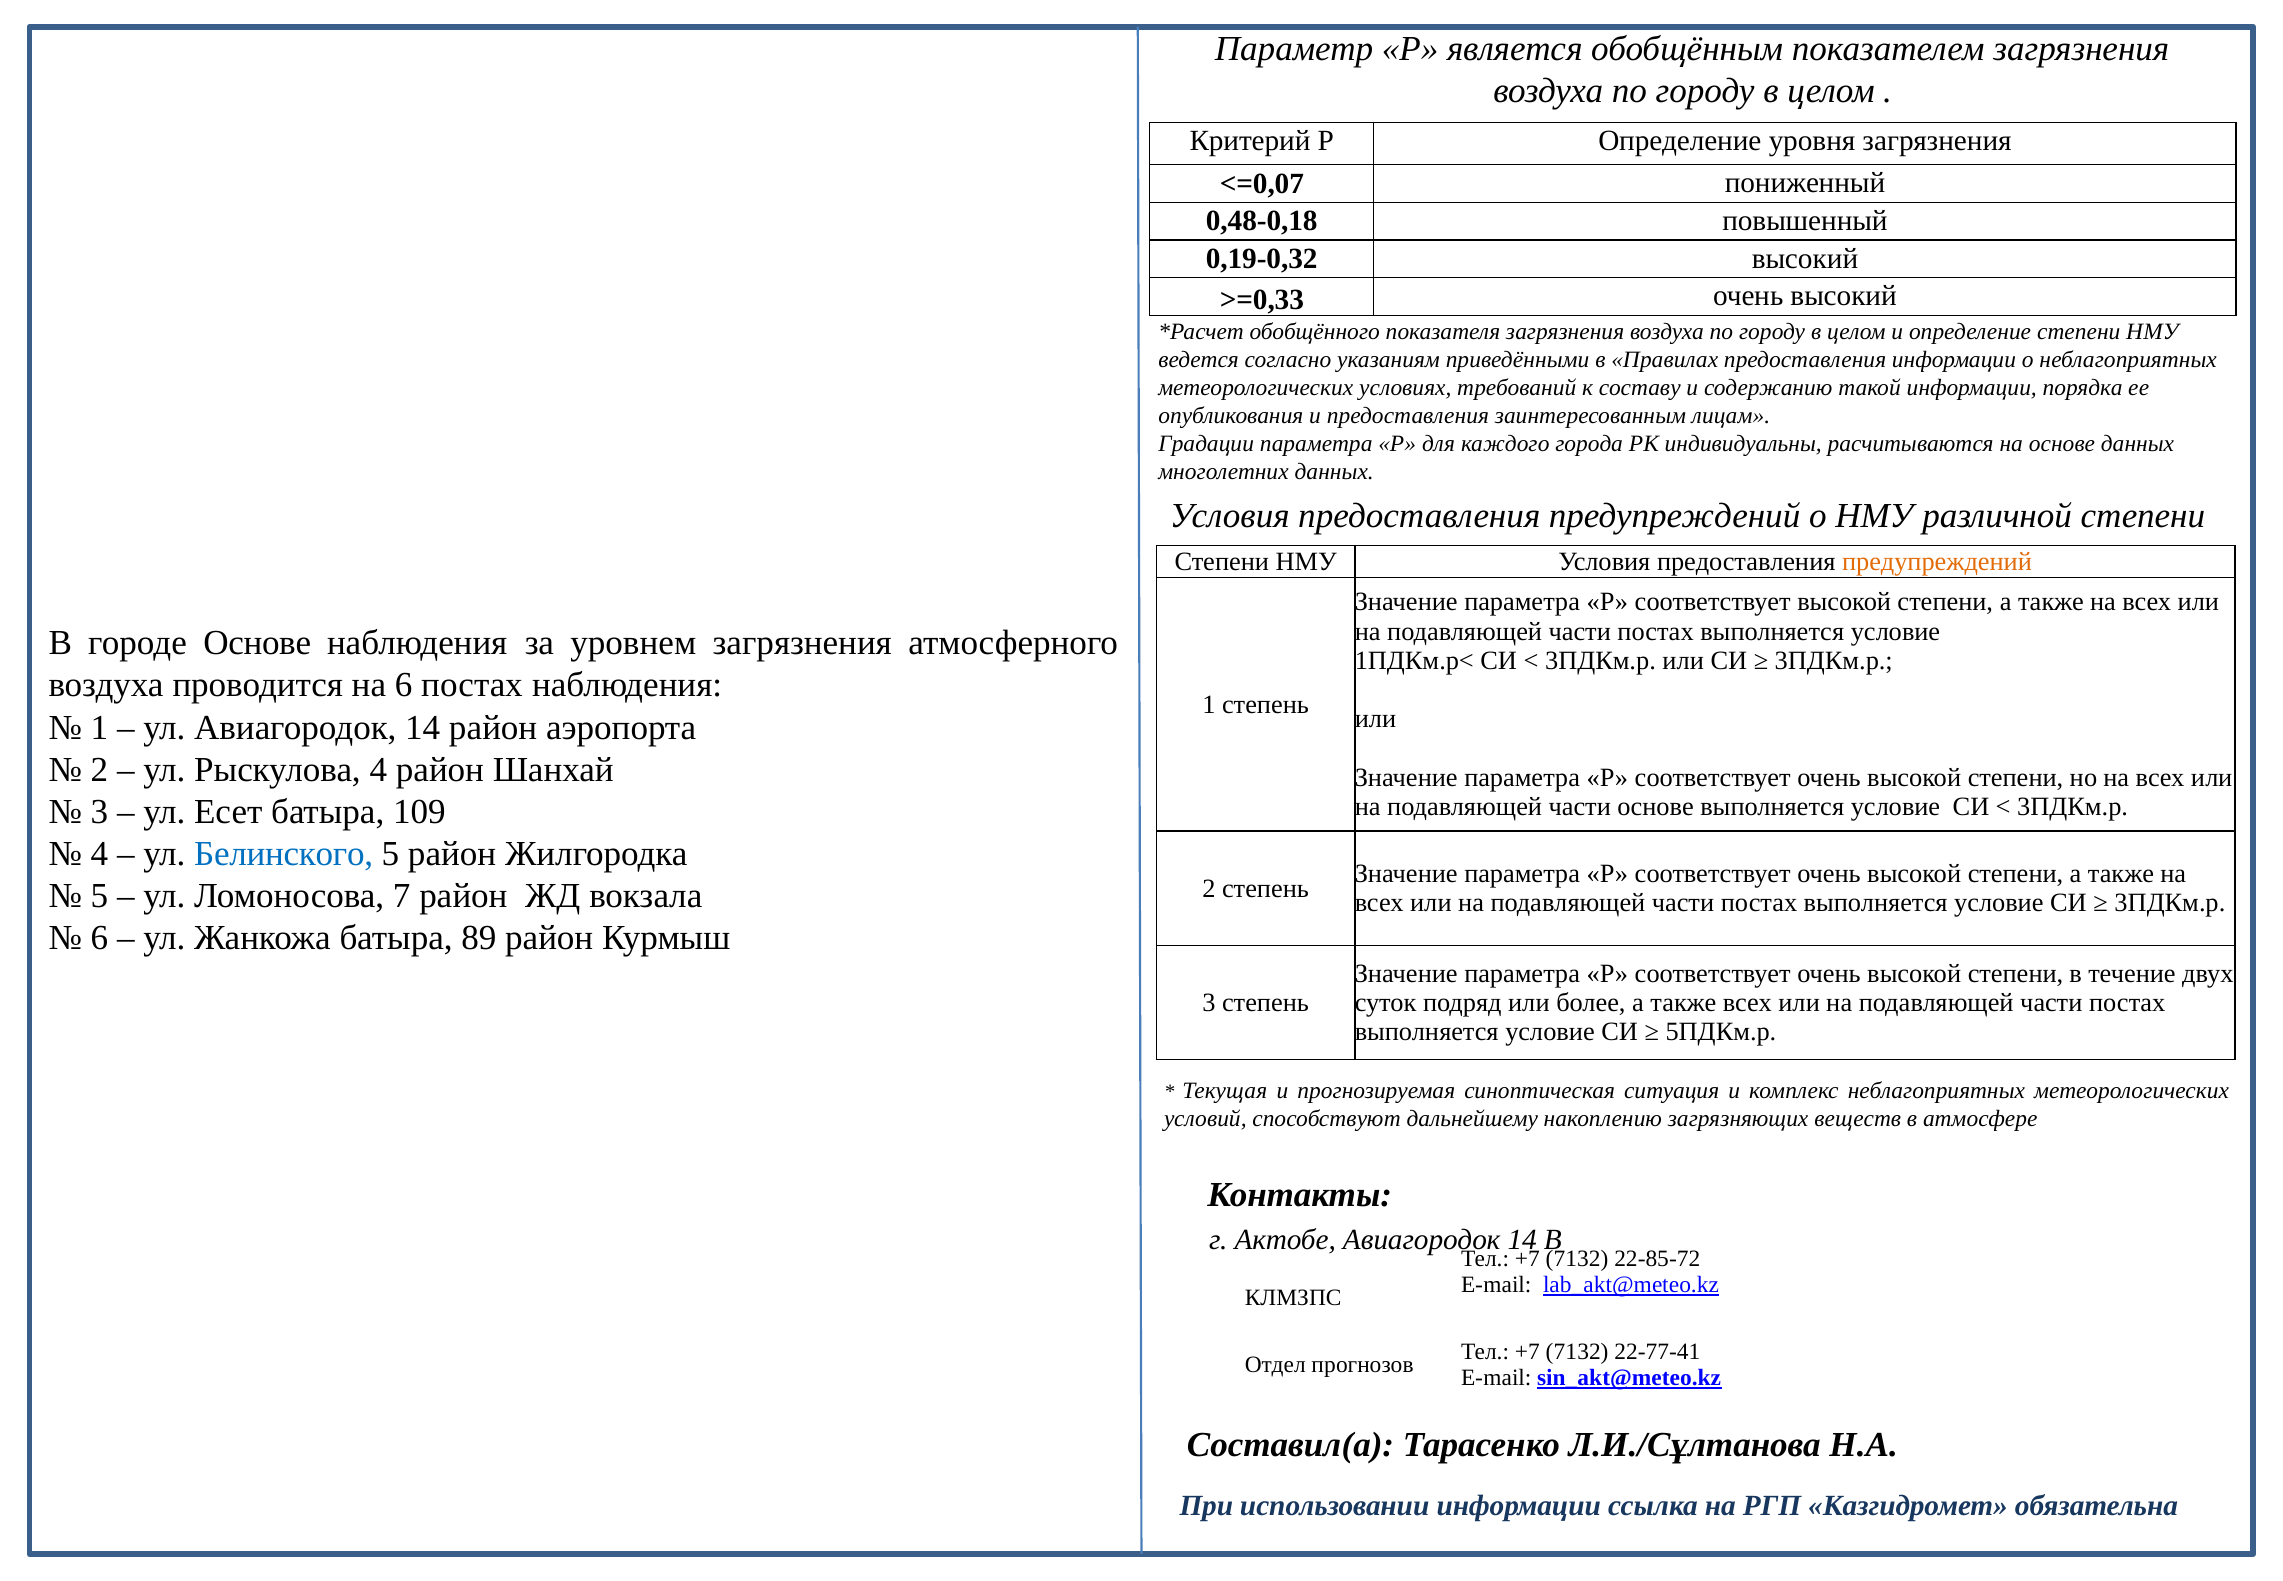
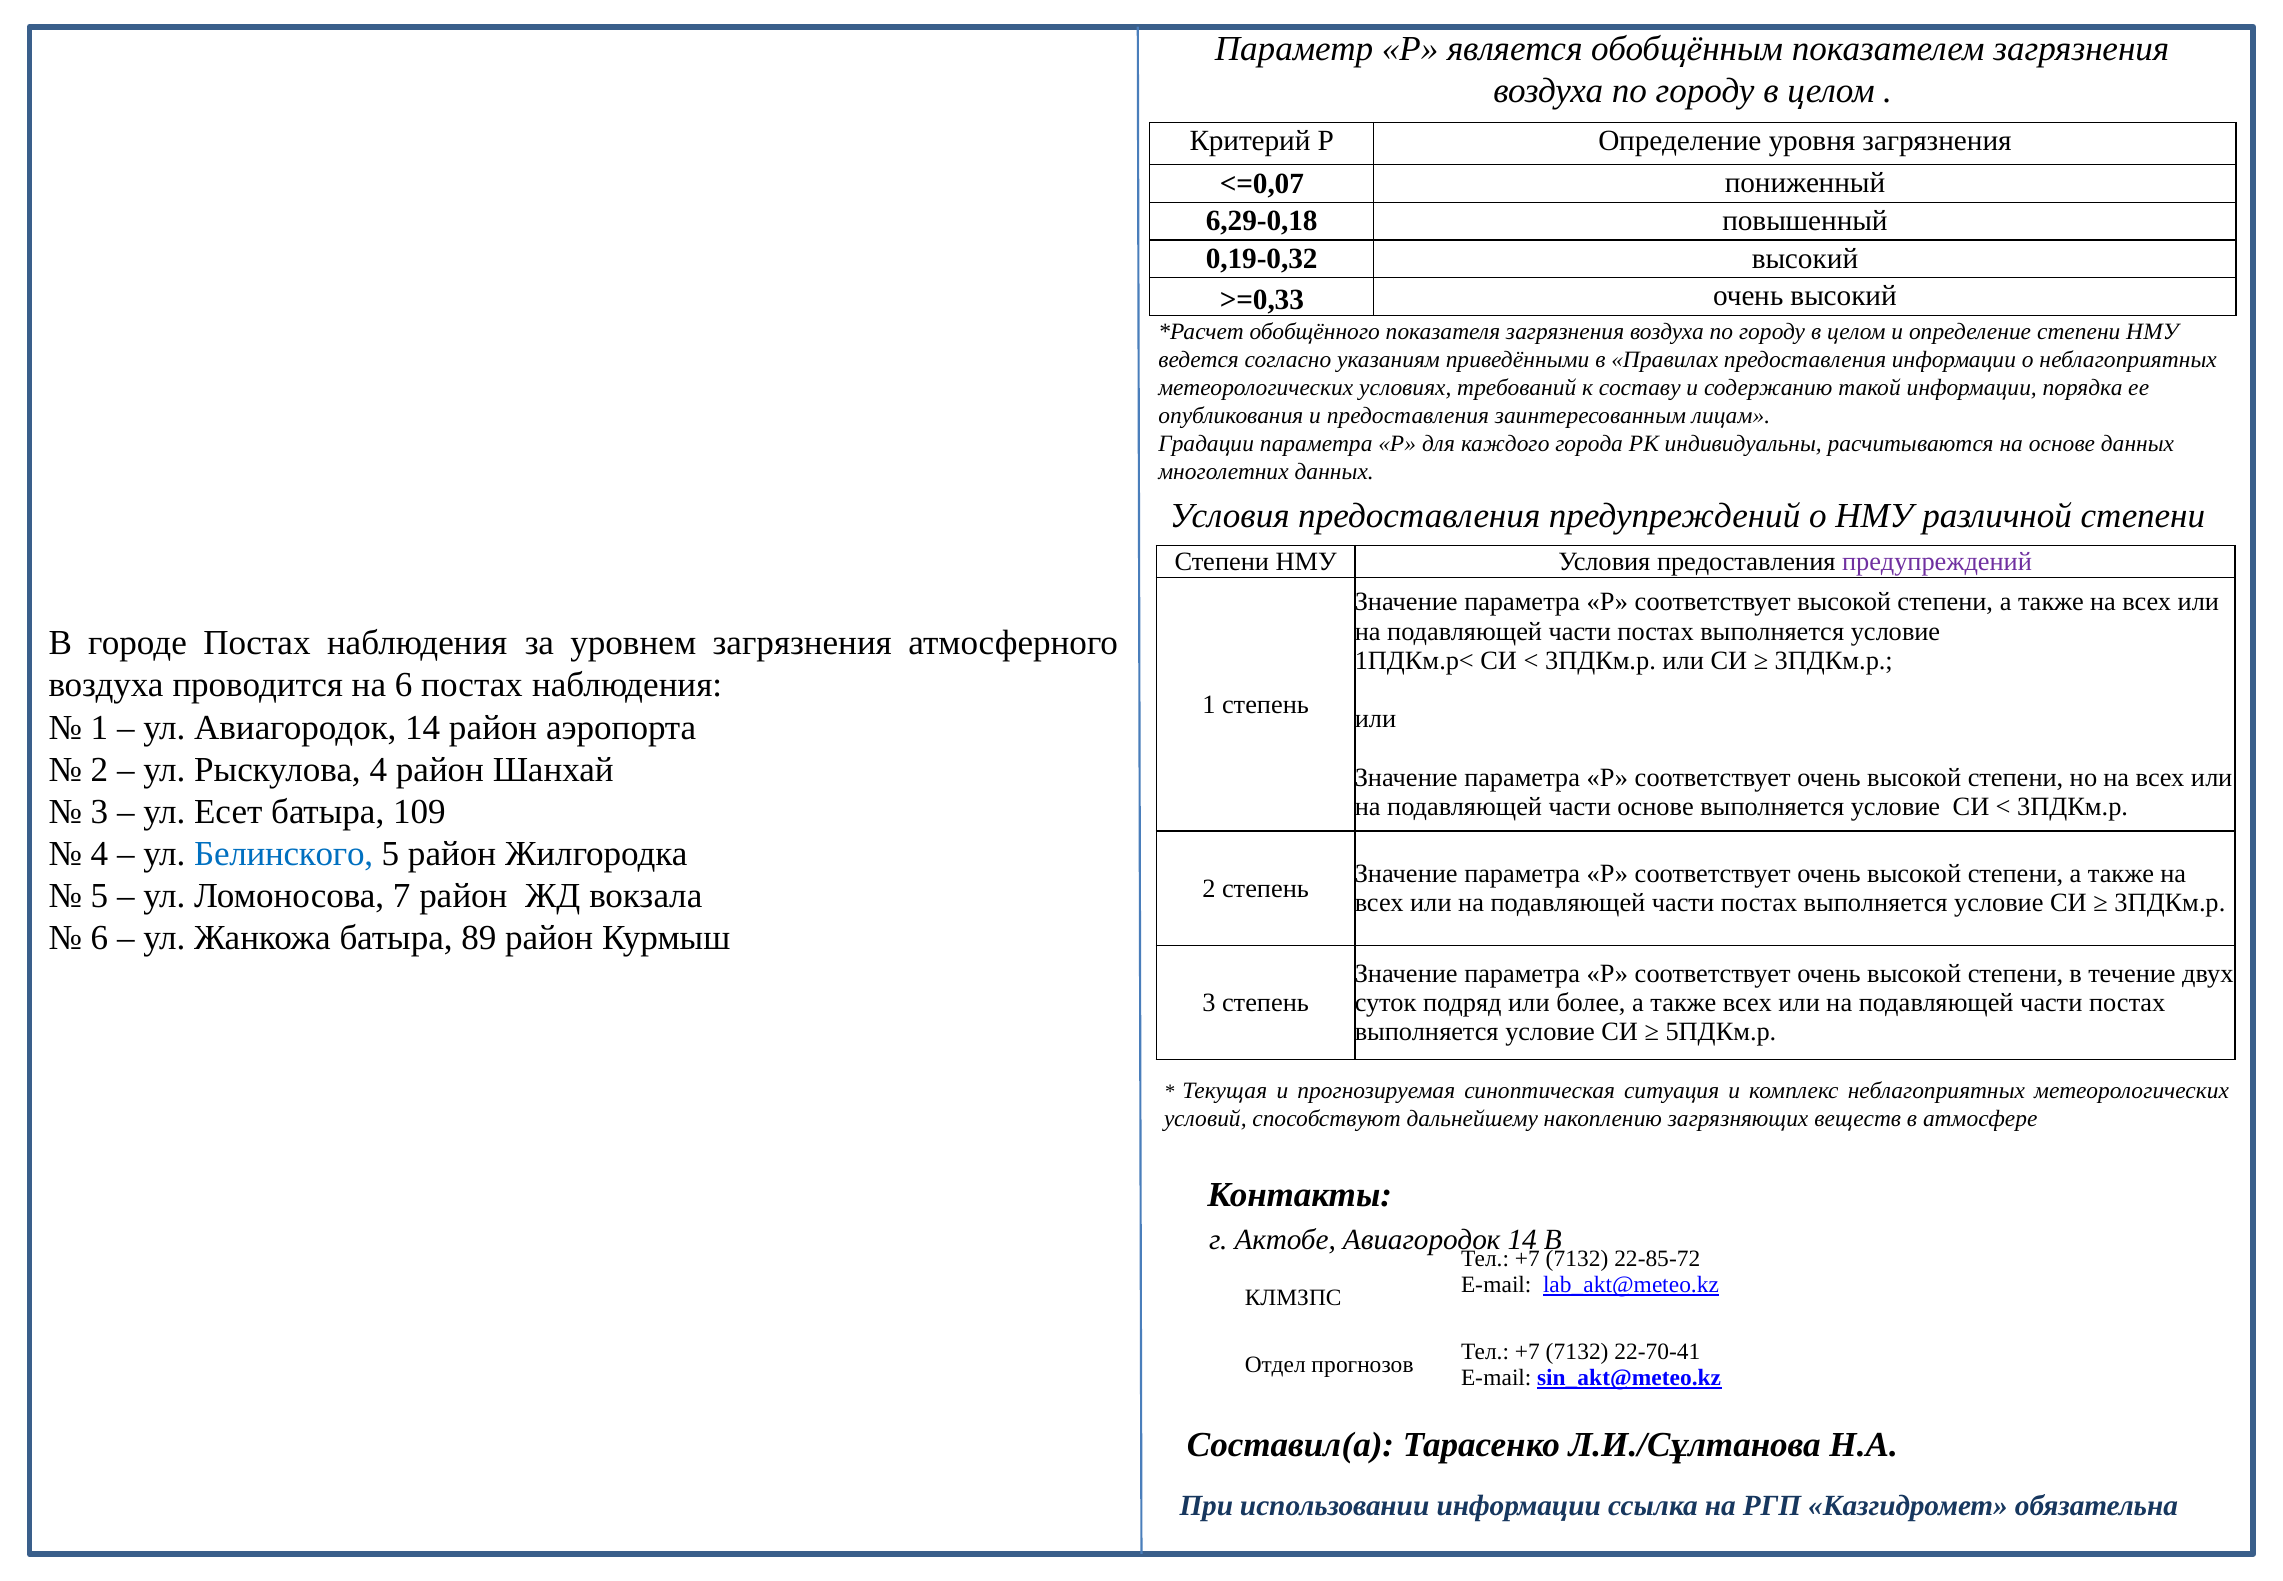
0,48-0,18: 0,48-0,18 -> 6,29-0,18 (1262, 221)
предупреждений colour: orange -> purple (1937, 561)
городе Основе: Основе -> Постах (257, 643)
22-77-41: 22-77-41 -> 22-70-41 (1657, 1351)
